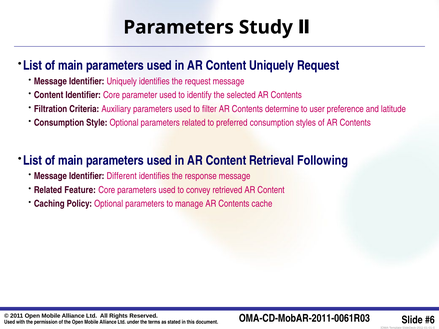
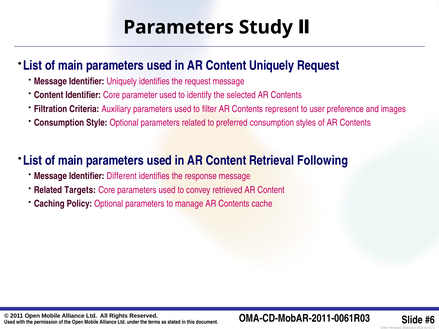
determine: determine -> represent (282, 109)
latitude: latitude -> images (393, 109)
Feature: Feature -> Targets (80, 190)
